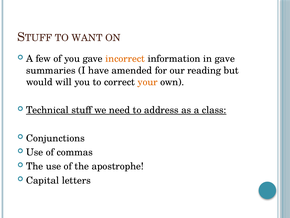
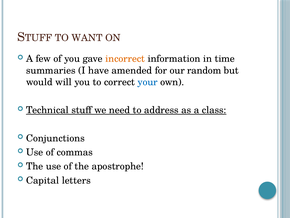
in gave: gave -> time (225, 59)
reading: reading -> random (204, 70)
your colour: orange -> blue (148, 82)
